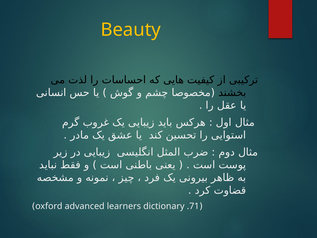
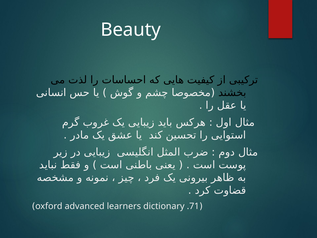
Beauty colour: yellow -> white (131, 30)
